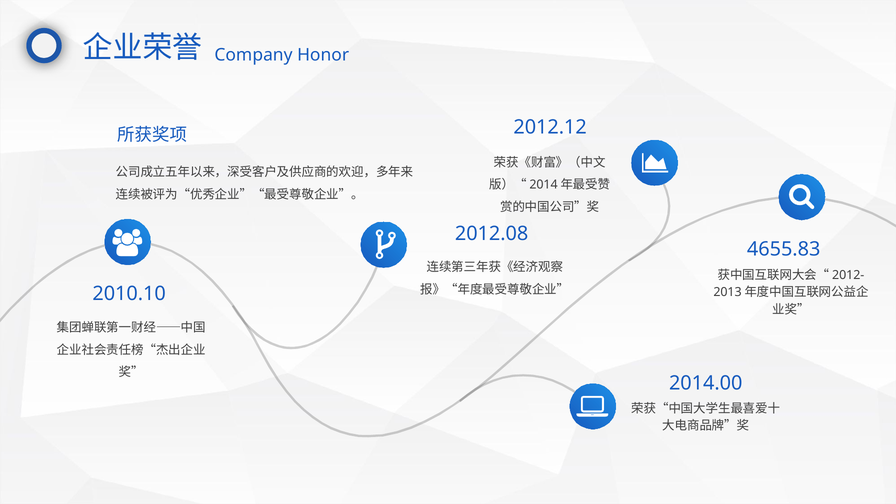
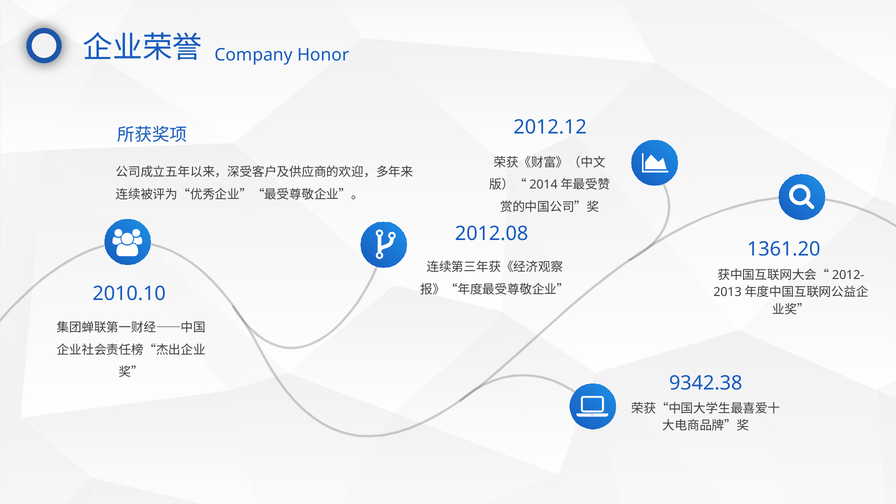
4655.83: 4655.83 -> 1361.20 (784, 249)
2014.00: 2014.00 -> 9342.38 (706, 383)
